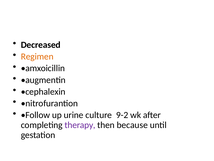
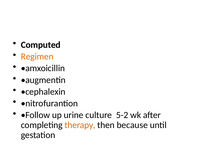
Decreased: Decreased -> Computed (41, 45)
9-2: 9-2 -> 5-2 (122, 115)
therapy colour: purple -> orange (80, 125)
